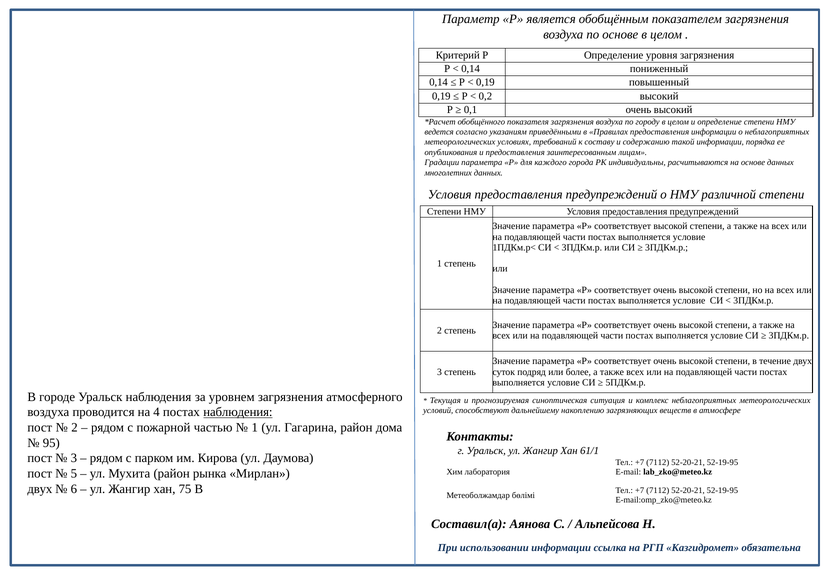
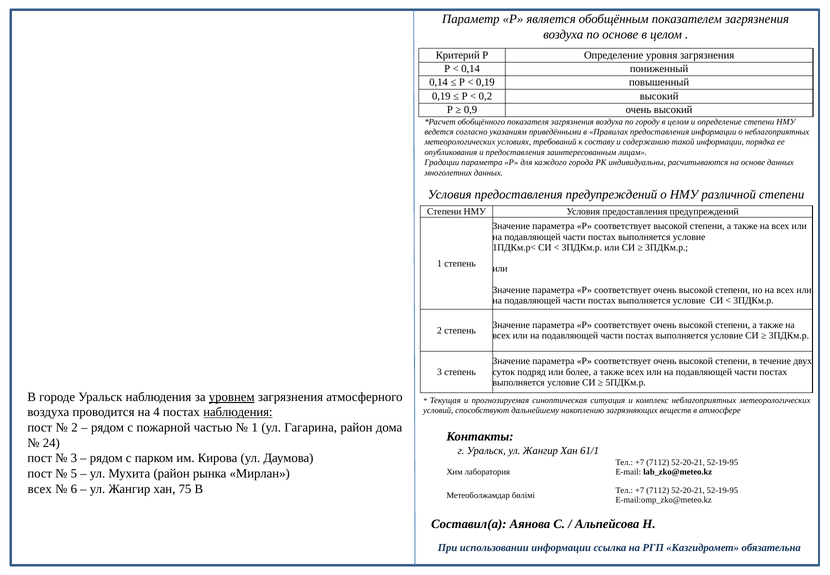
0,1: 0,1 -> 0,9 (471, 110)
уровнем underline: none -> present (232, 397)
95: 95 -> 24 (51, 443)
двух: двух -> всех (40, 489)
